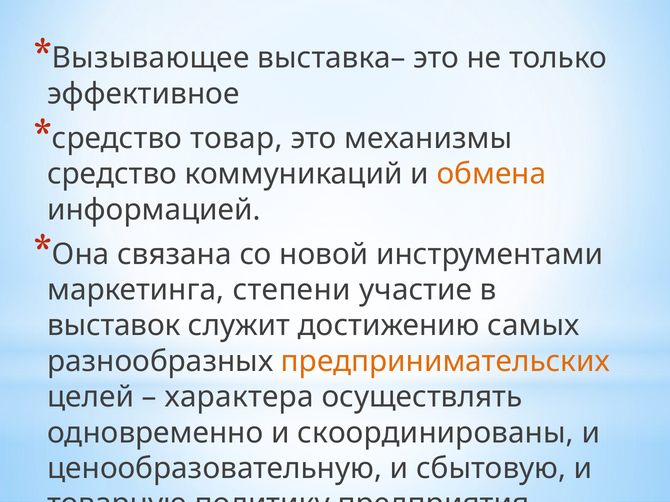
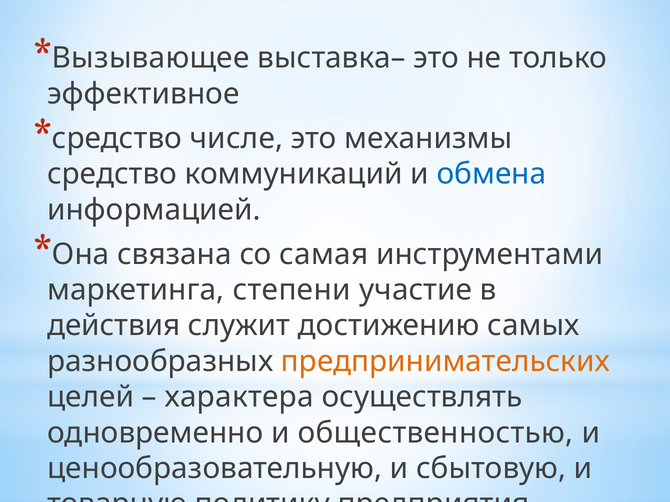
товар: товар -> числе (236, 138)
обмена colour: orange -> blue (491, 174)
новой: новой -> самая (324, 254)
выставок: выставок -> действия (114, 326)
скоординированы: скоординированы -> общественностью (436, 433)
